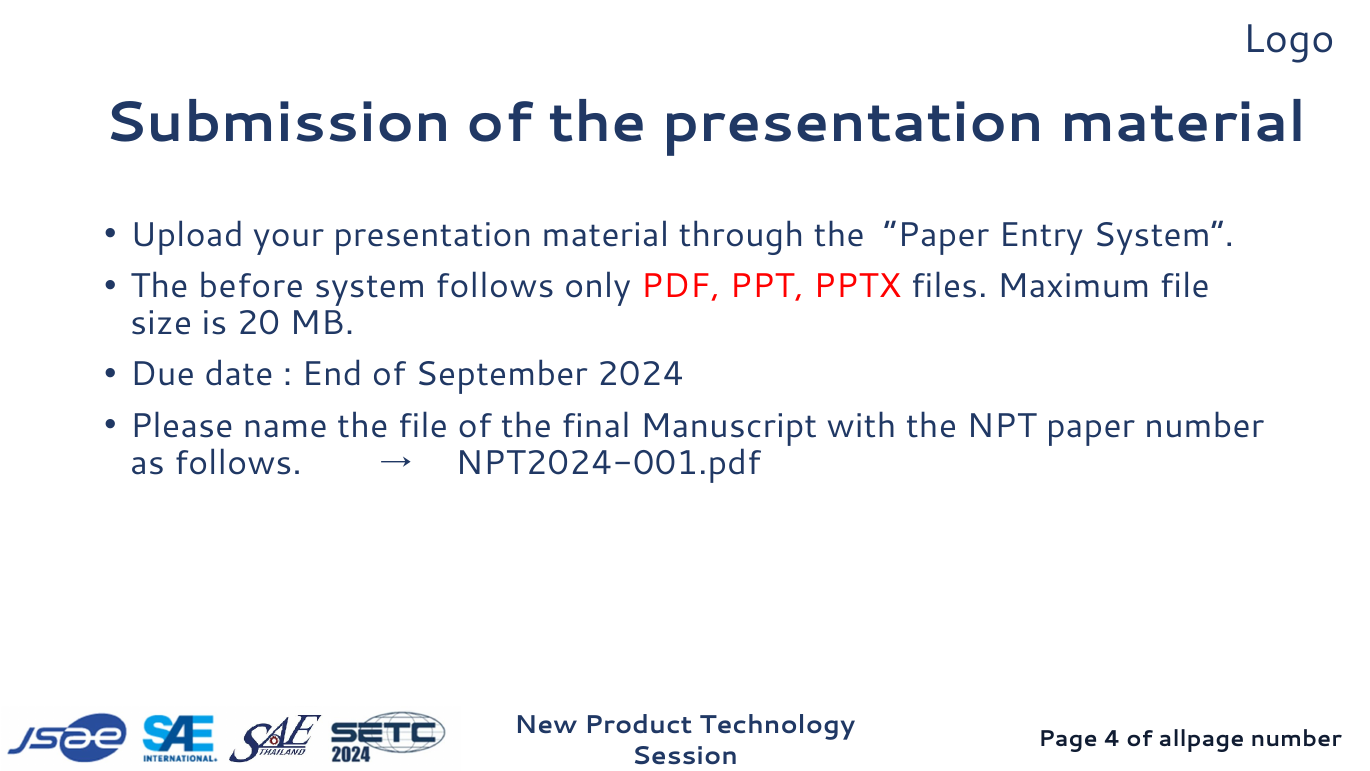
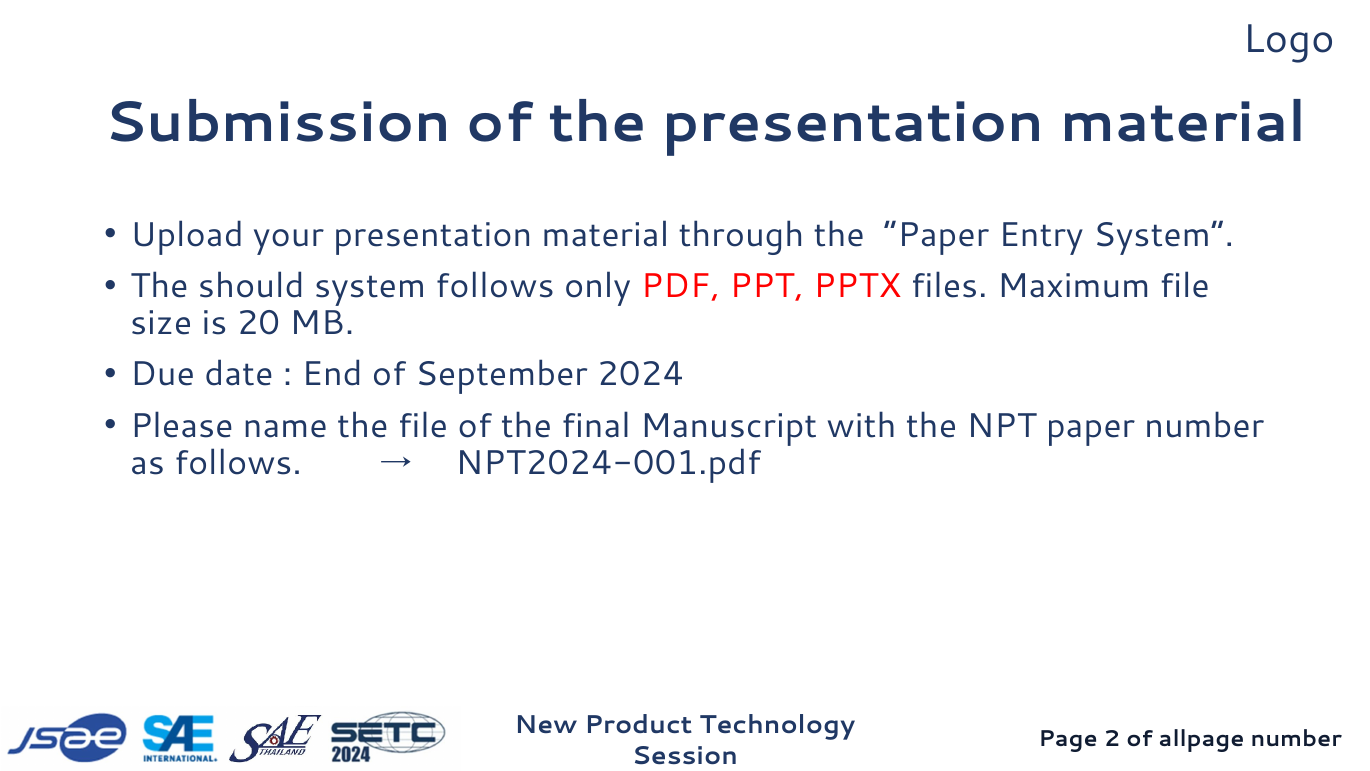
before: before -> should (251, 286)
4: 4 -> 2 (1112, 738)
